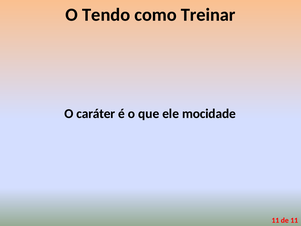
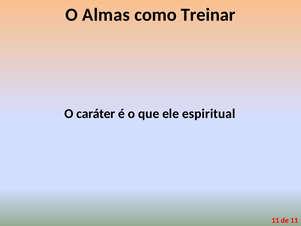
Tendo: Tendo -> Almas (106, 15)
mocidade: mocidade -> espiritual (209, 114)
